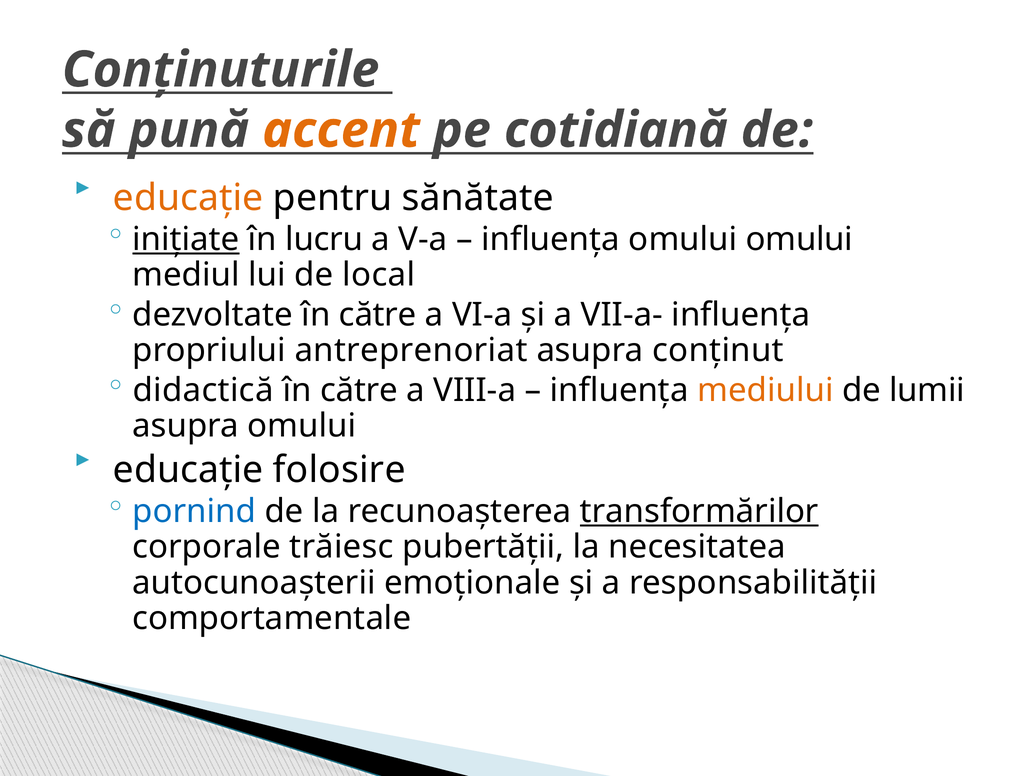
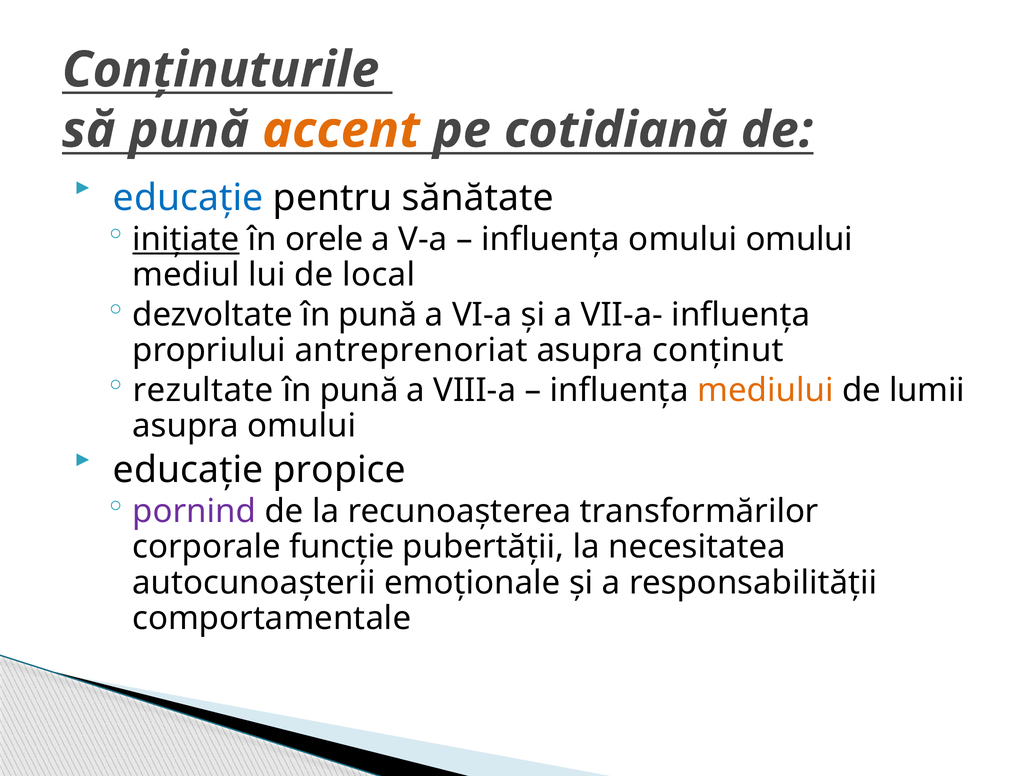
educație colour: orange -> blue (188, 198)
lucru: lucru -> orele (324, 239)
dezvoltate în către: către -> pună (378, 315)
didactică: didactică -> rezultate (203, 391)
către: către -> pună (359, 391)
folosire: folosire -> propice (339, 470)
pornind colour: blue -> purple (194, 512)
transformărilor underline: present -> none (699, 512)
trăiesc: trăiesc -> funcție (342, 547)
